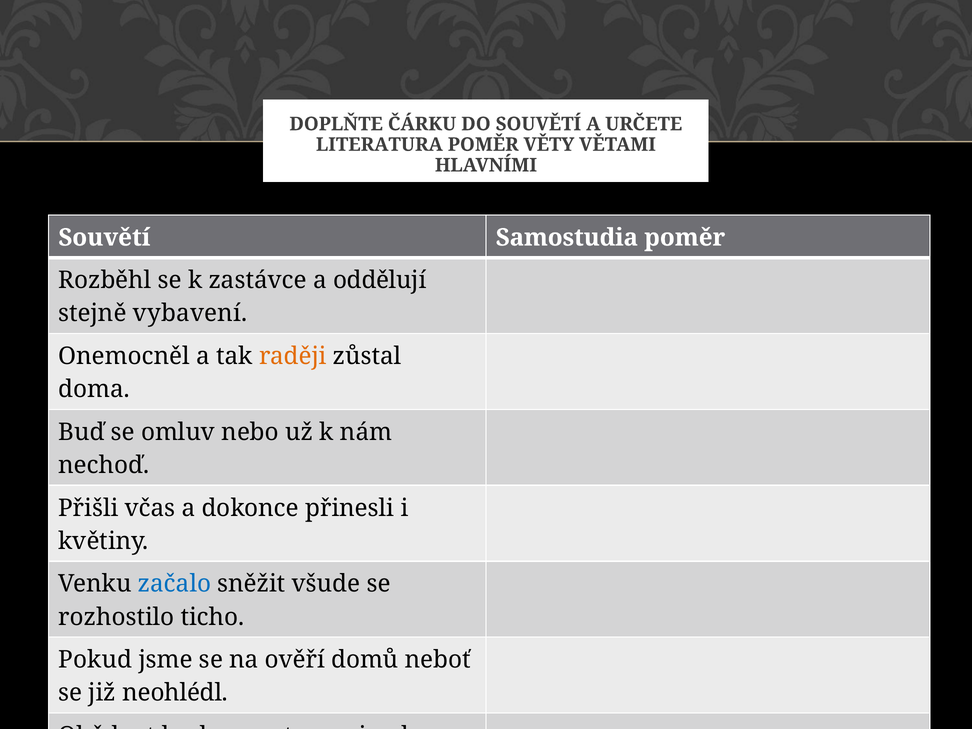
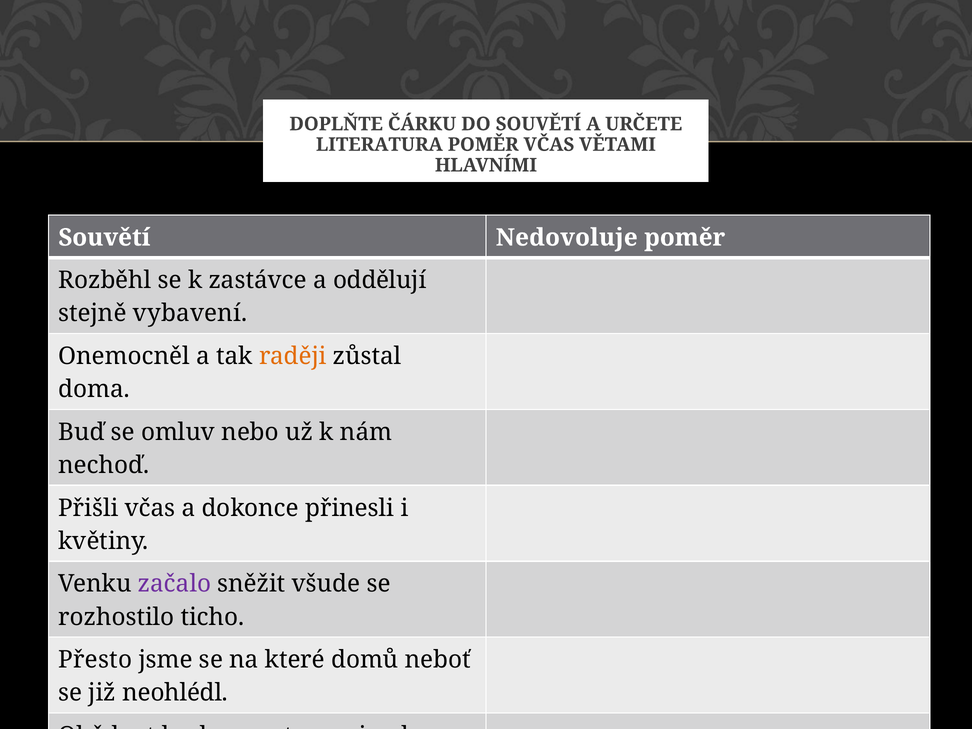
POMĚR VĚTY: VĚTY -> VČAS (549, 145)
Samostudia: Samostudia -> Nedovoluje (567, 238)
začalo colour: blue -> purple (174, 584)
Pokud: Pokud -> Přesto (95, 660)
ověří: ověří -> které (295, 660)
